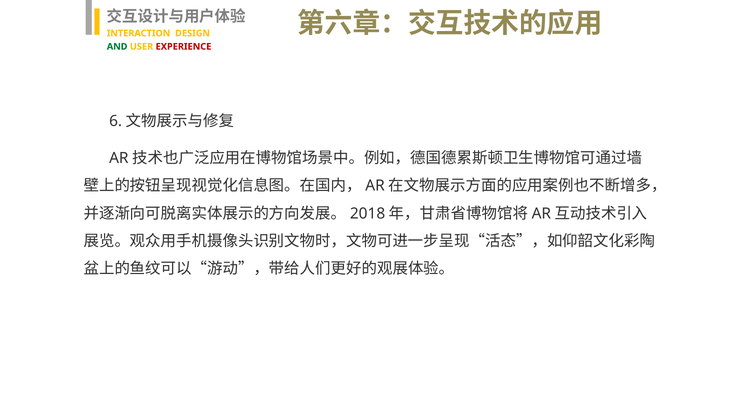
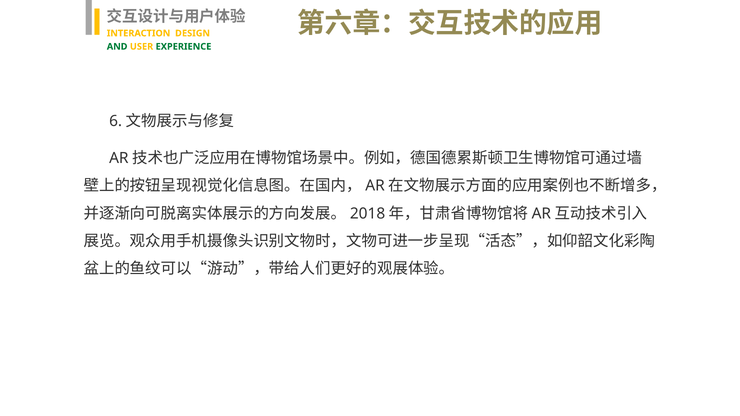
EXPERIENCE colour: red -> green (183, 47)
